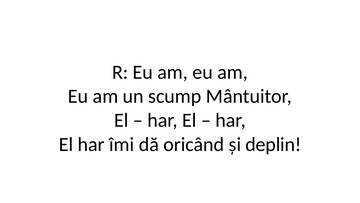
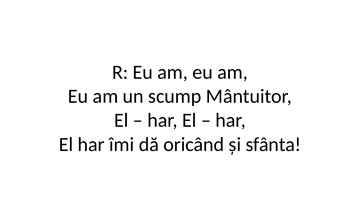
deplin: deplin -> sfânta (273, 144)
